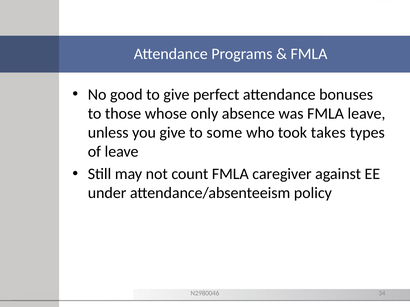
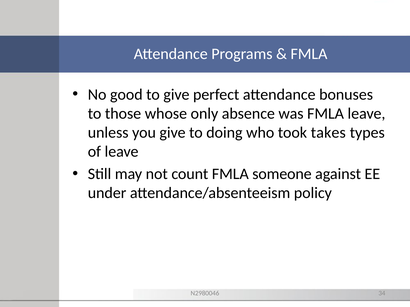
some: some -> doing (224, 133)
caregiver: caregiver -> someone (282, 174)
